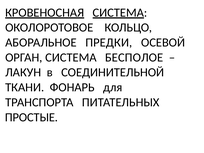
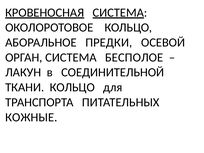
ТКАНИ ФОНАРЬ: ФОНАРЬ -> КОЛЬЦО (72, 87)
ПРОСТЫЕ: ПРОСТЫЕ -> КОЖНЫЕ (31, 117)
